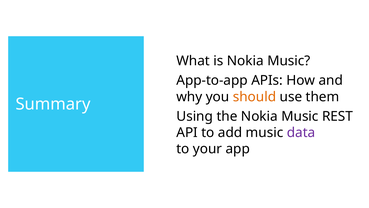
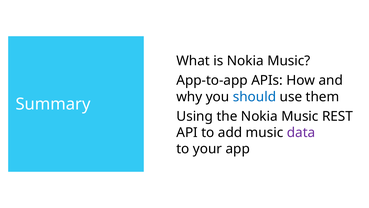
should colour: orange -> blue (254, 97)
